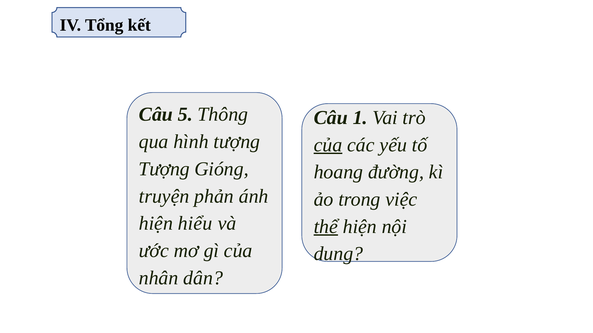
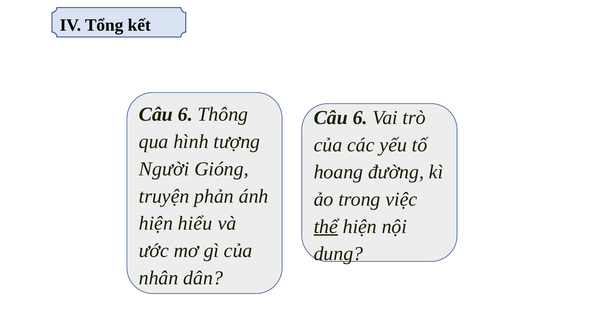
5: 5 -> 6 (185, 115)
1: 1 -> 6 (360, 118)
của underline: present -> none (328, 145)
Tượng: Tượng -> Người (164, 169)
